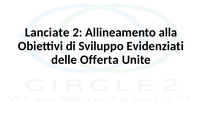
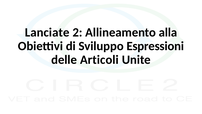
Evidenziati: Evidenziati -> Espressioni (155, 46)
Offerta: Offerta -> Articoli (99, 60)
